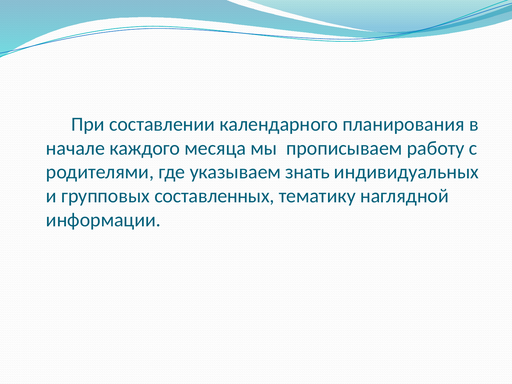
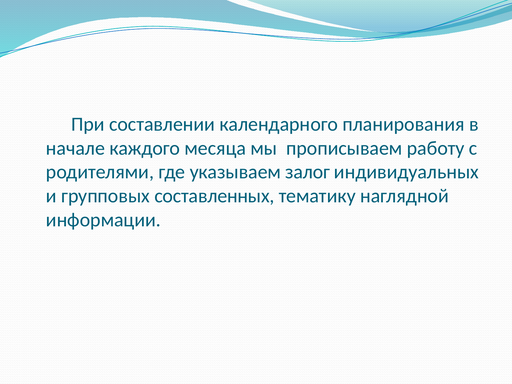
знать: знать -> залог (308, 172)
